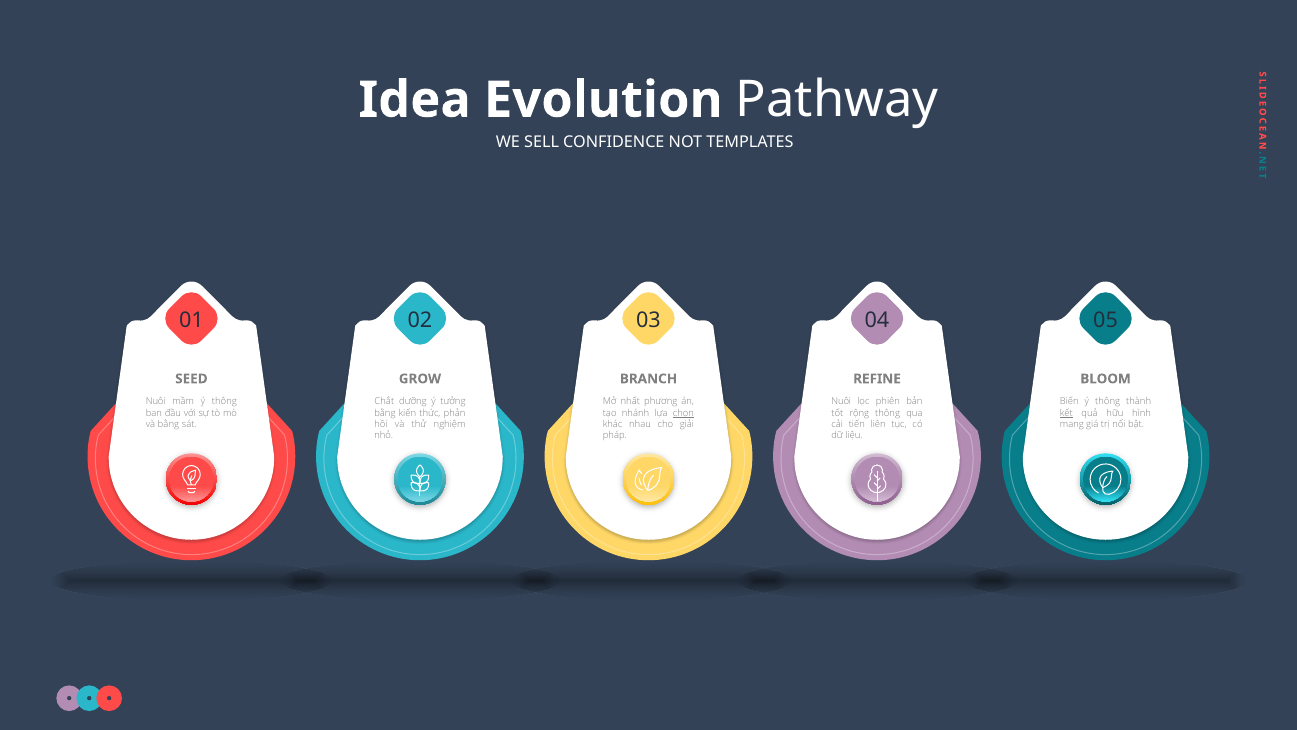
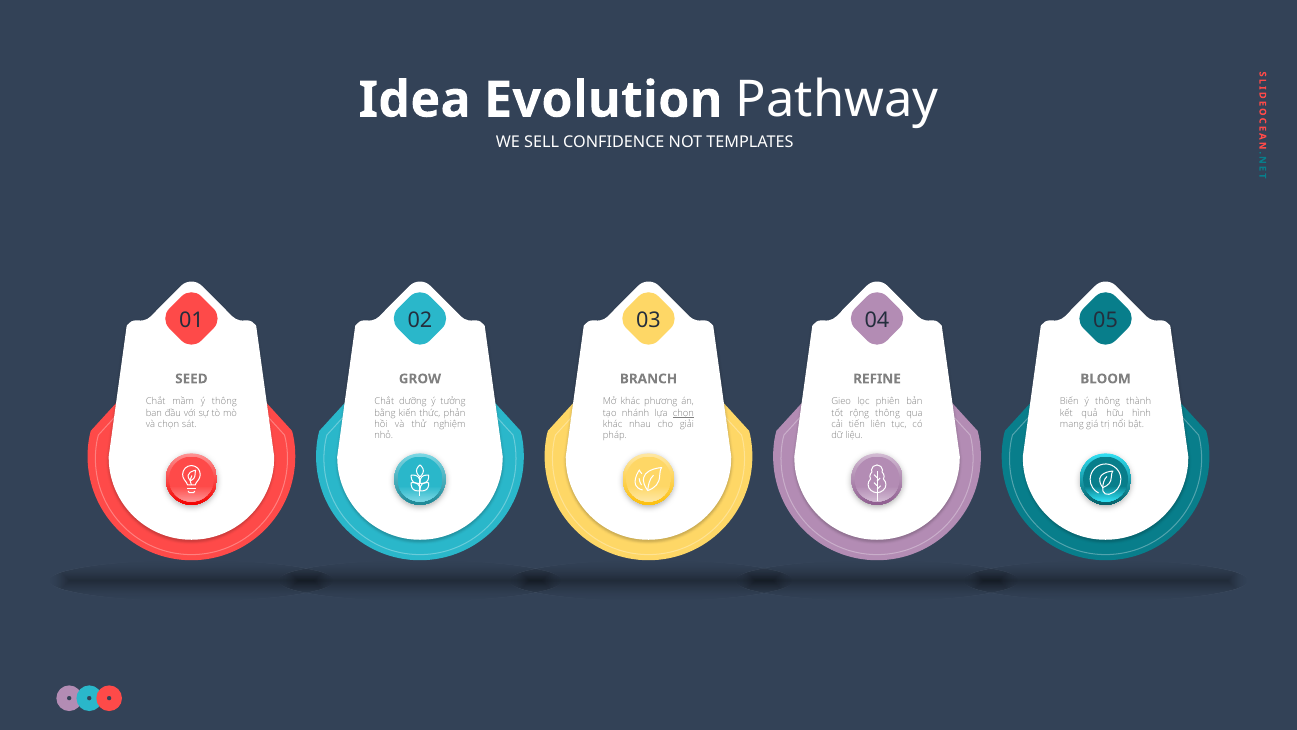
Nuôi: Nuôi -> Chắt (156, 401)
Mở nhất: nhất -> khác (630, 401)
Nuôi: Nuôi -> Gieo (841, 401)
kết underline: present -> none (1066, 413)
và bằng: bằng -> chọn (168, 424)
